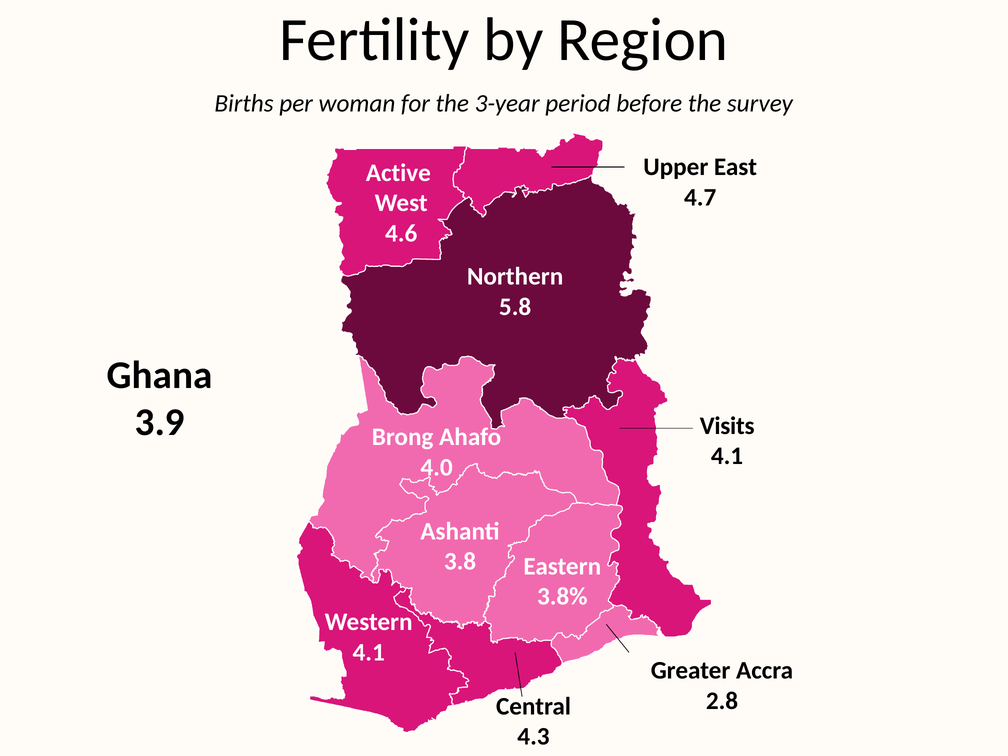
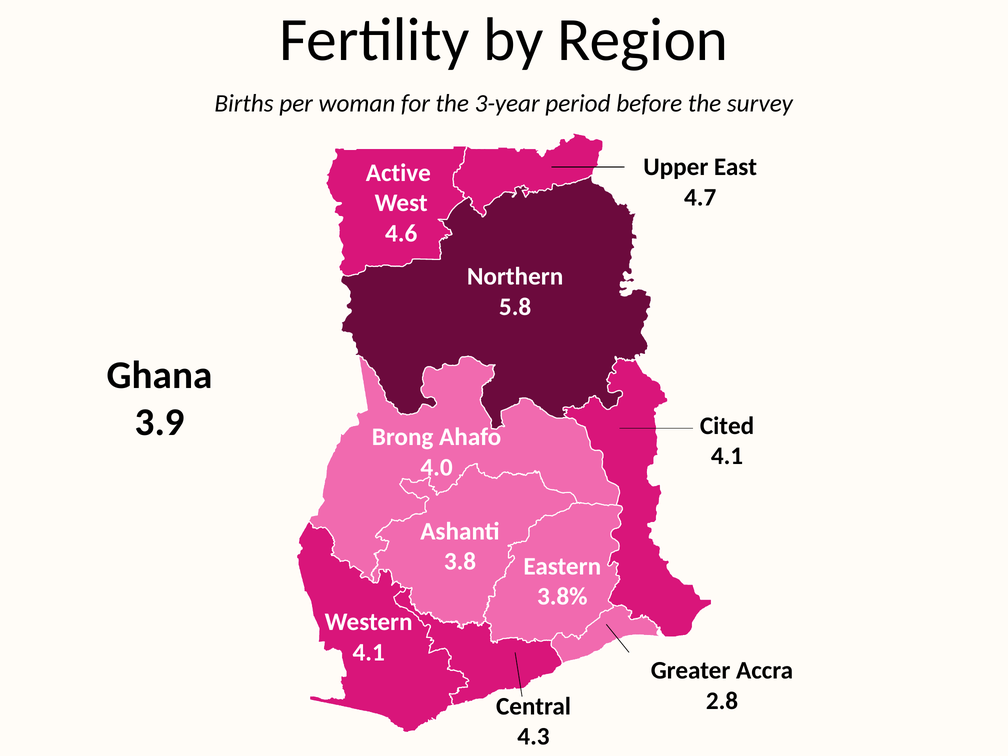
Visits: Visits -> Cited (727, 426)
